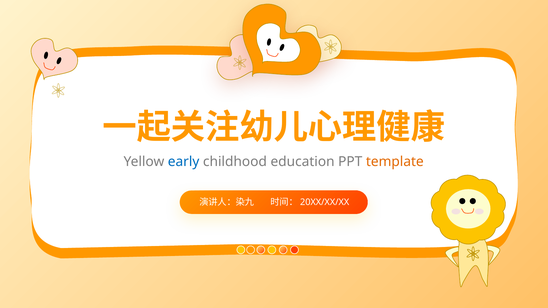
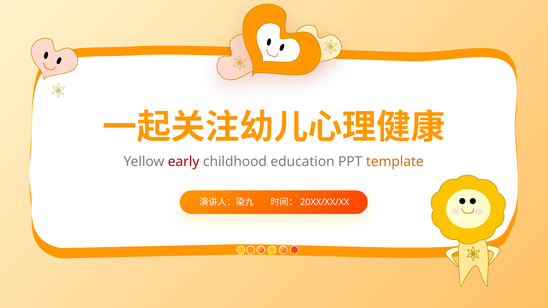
early colour: blue -> red (184, 162)
